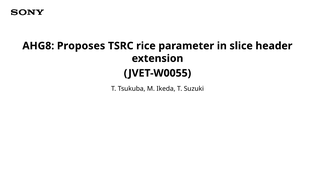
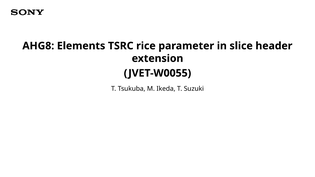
Proposes: Proposes -> Elements (81, 46)
